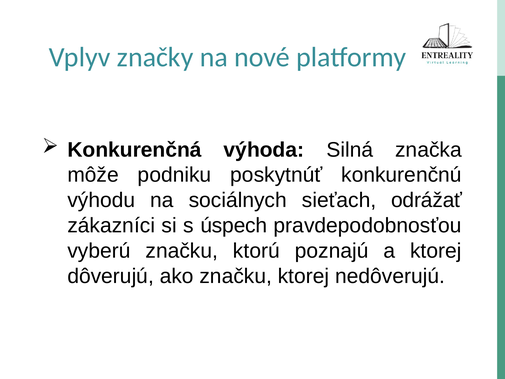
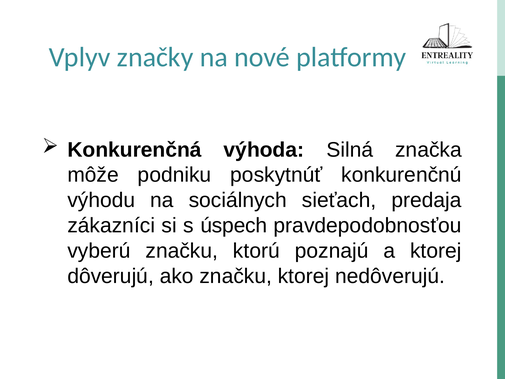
odrážať: odrážať -> predaja (426, 200)
